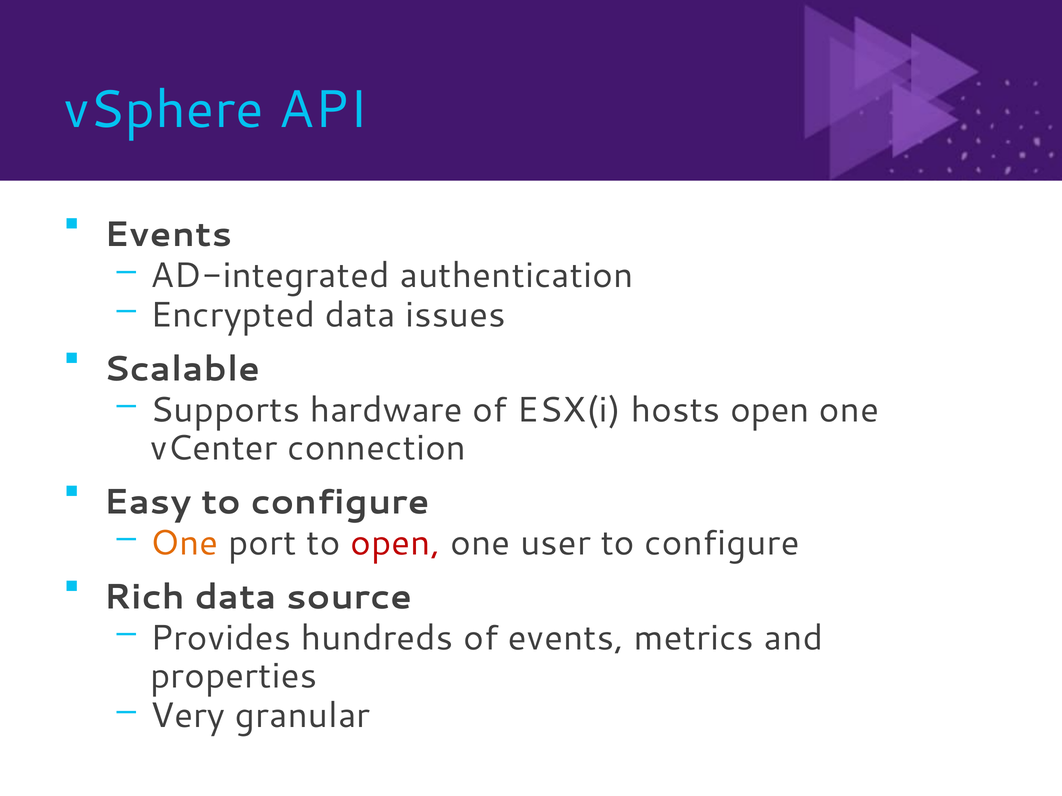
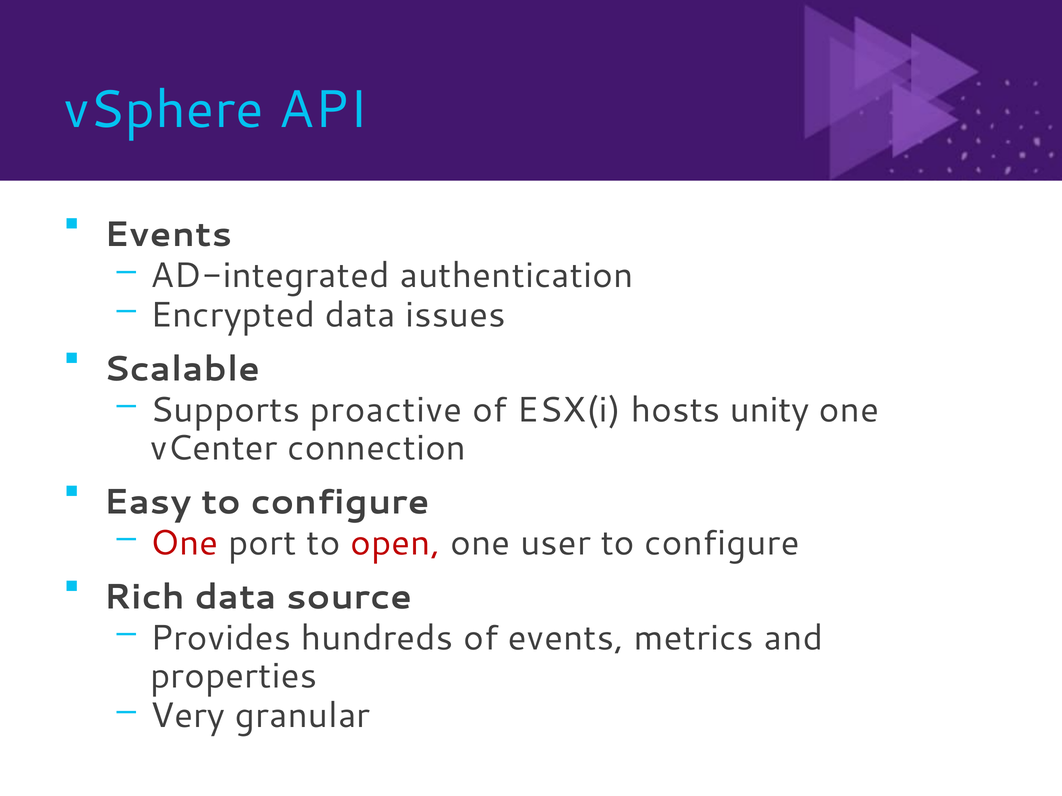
hardware: hardware -> proactive (386, 410)
hosts open: open -> unity (770, 410)
One colour: orange -> red (184, 543)
